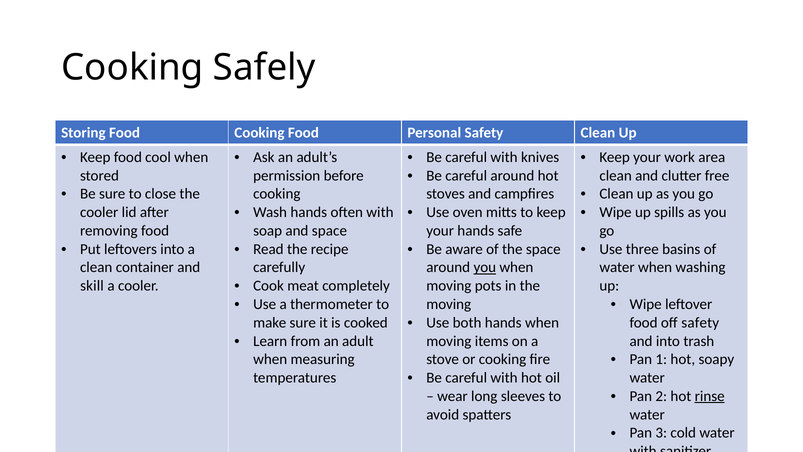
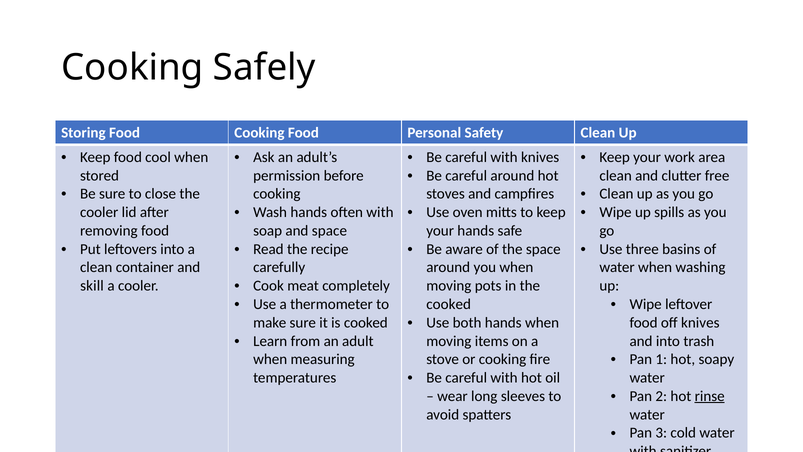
you underline: present -> none (485, 267)
moving: moving -> cooked (449, 304)
off safety: safety -> knives (700, 322)
